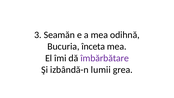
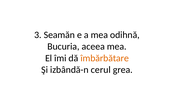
înceta: înceta -> aceea (93, 46)
îmbărbătare colour: purple -> orange (105, 58)
lumii: lumii -> cerul (101, 70)
